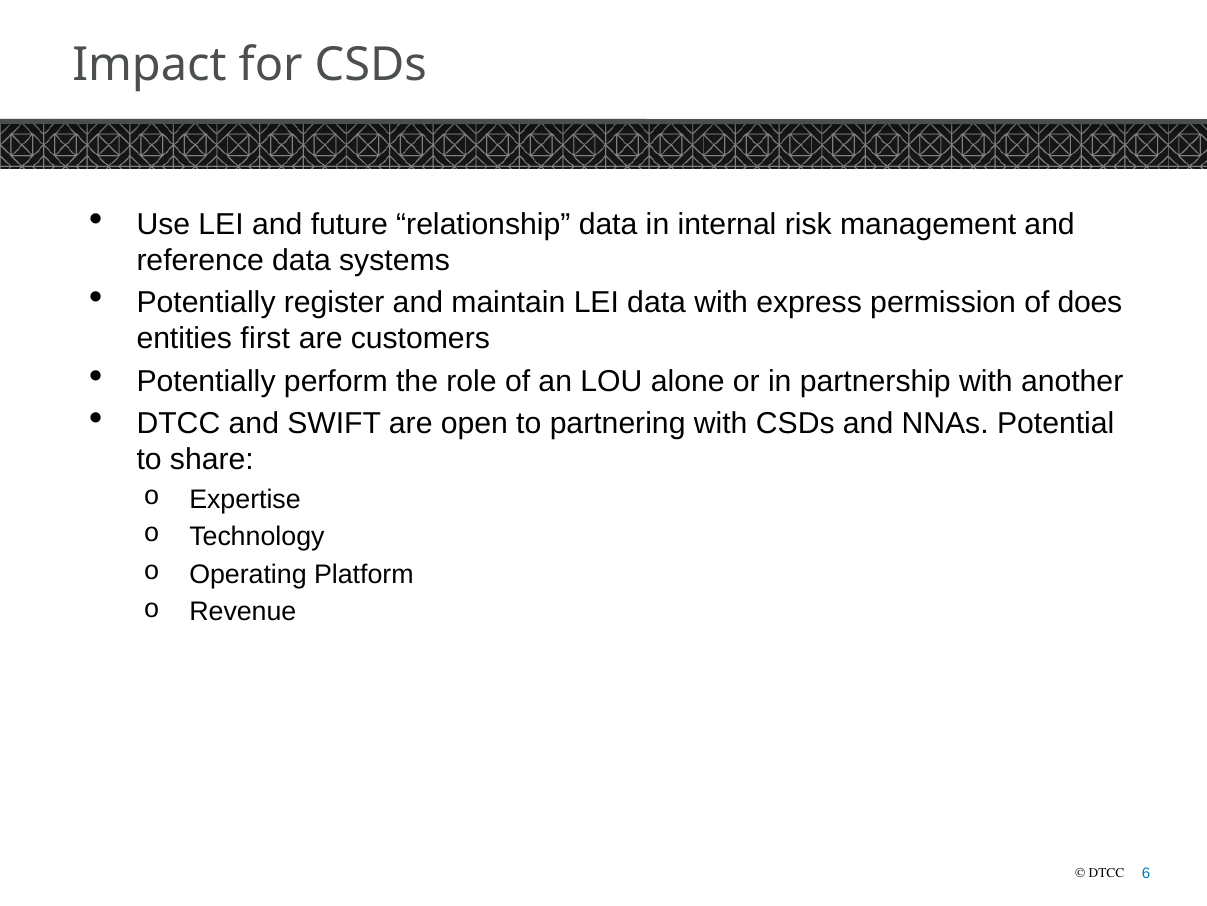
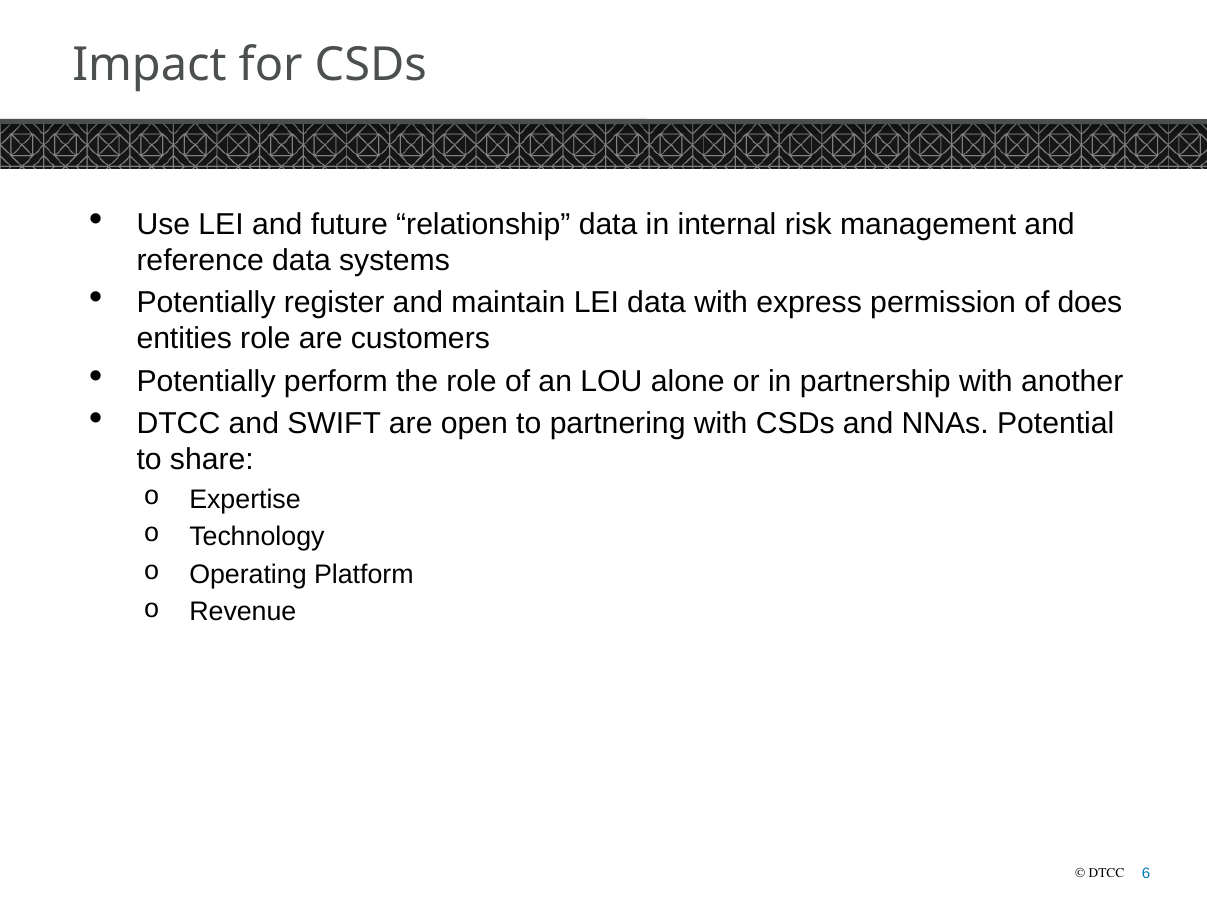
entities first: first -> role (265, 339)
